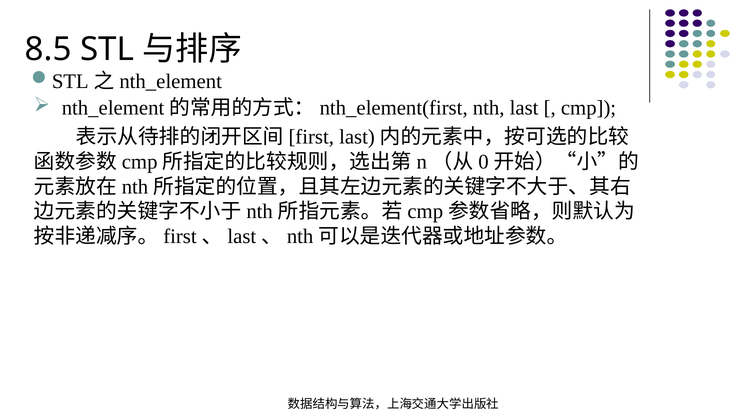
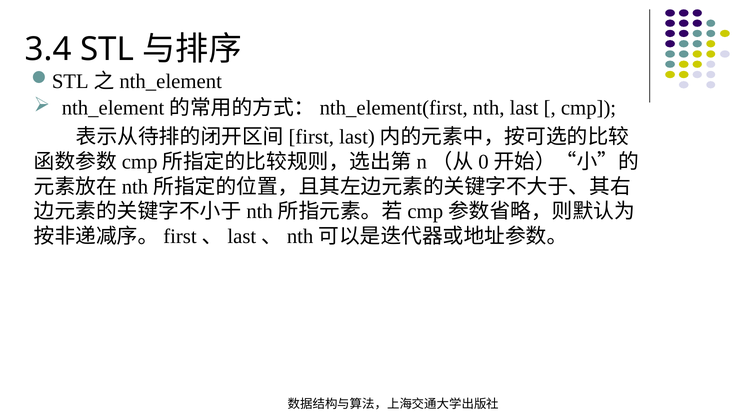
8.5: 8.5 -> 3.4 (48, 49)
